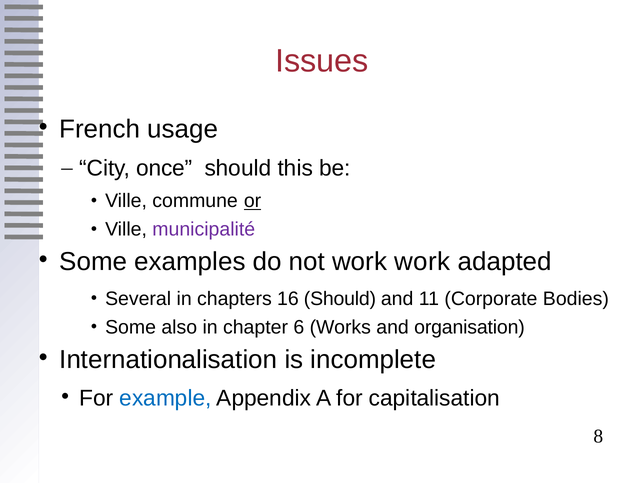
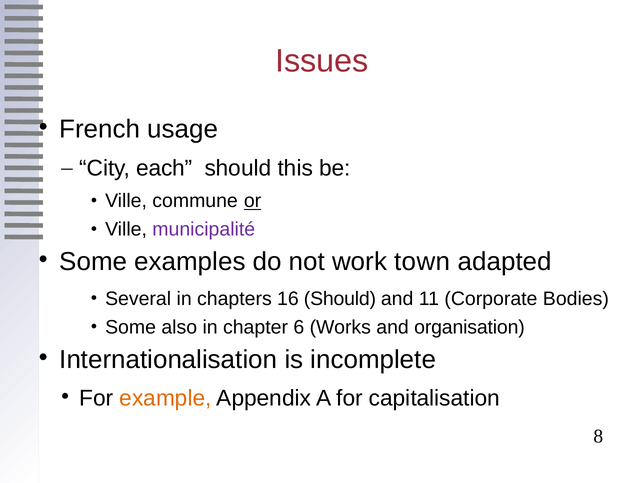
once: once -> each (164, 168)
work work: work -> town (422, 262)
example colour: blue -> orange (165, 398)
